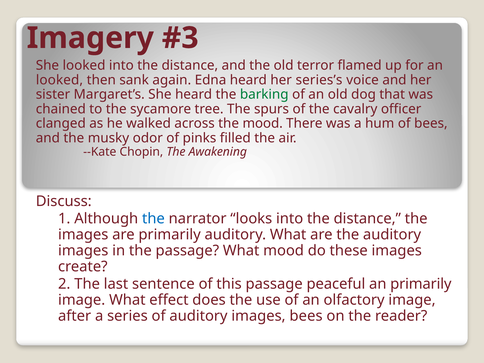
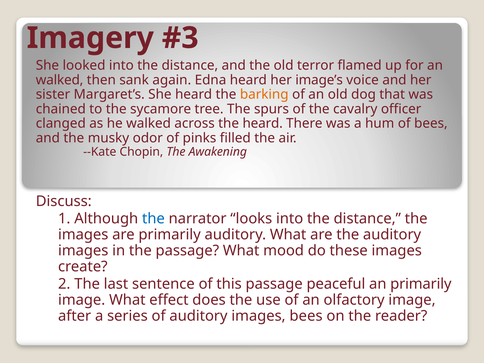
looked: looked -> walked (60, 80)
series’s: series’s -> image’s (319, 80)
barking colour: green -> orange (264, 95)
the mood: mood -> heard (263, 124)
